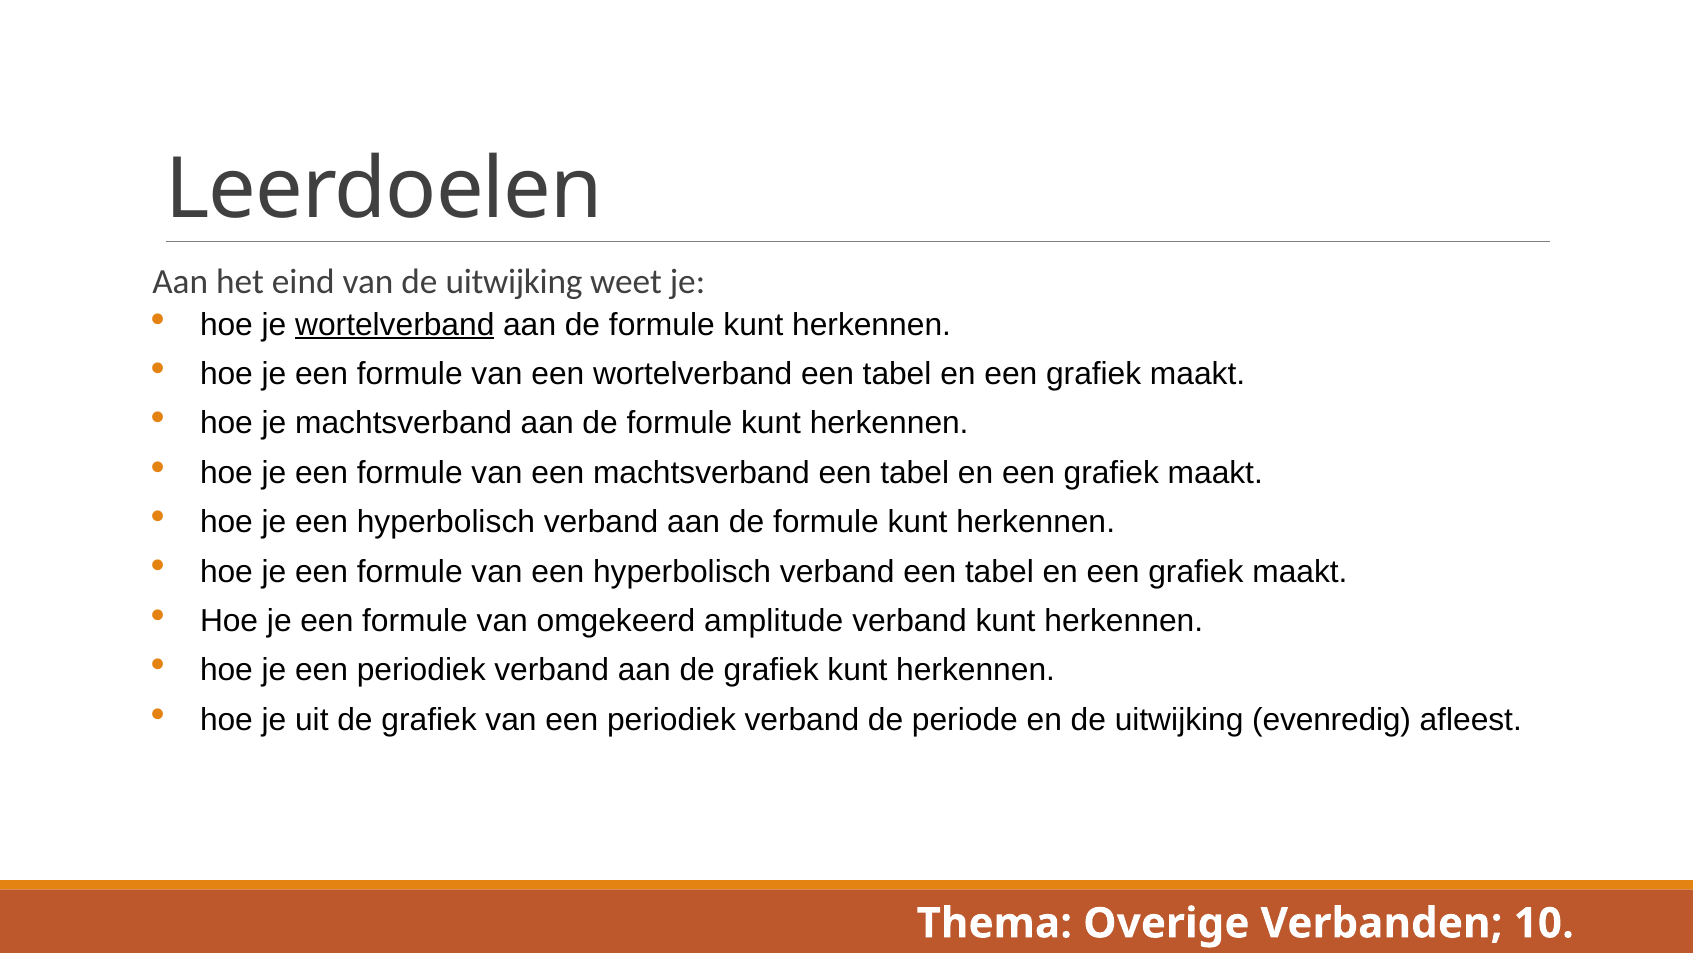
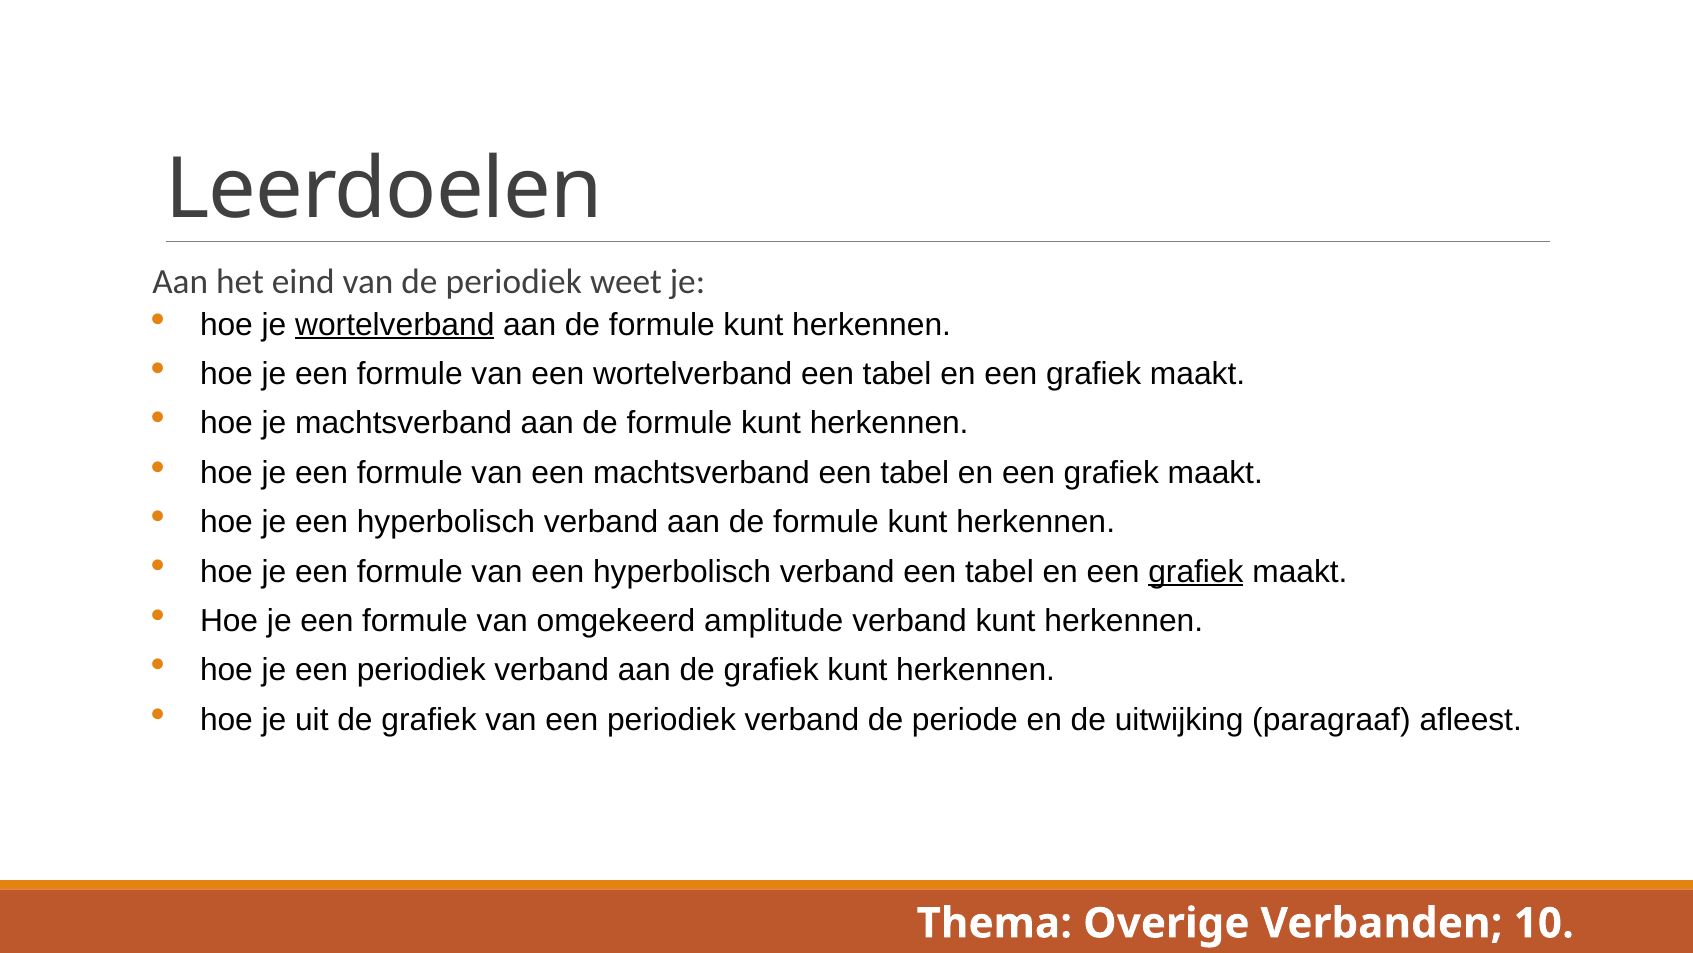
van de uitwijking: uitwijking -> periodiek (514, 282)
grafiek underline: none -> present (1196, 571)
evenredig: evenredig -> paragraaf (1331, 719)
